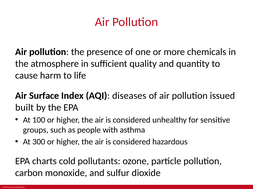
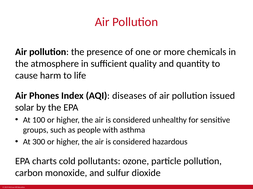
Surface: Surface -> Phones (44, 96)
built: built -> solar (25, 108)
